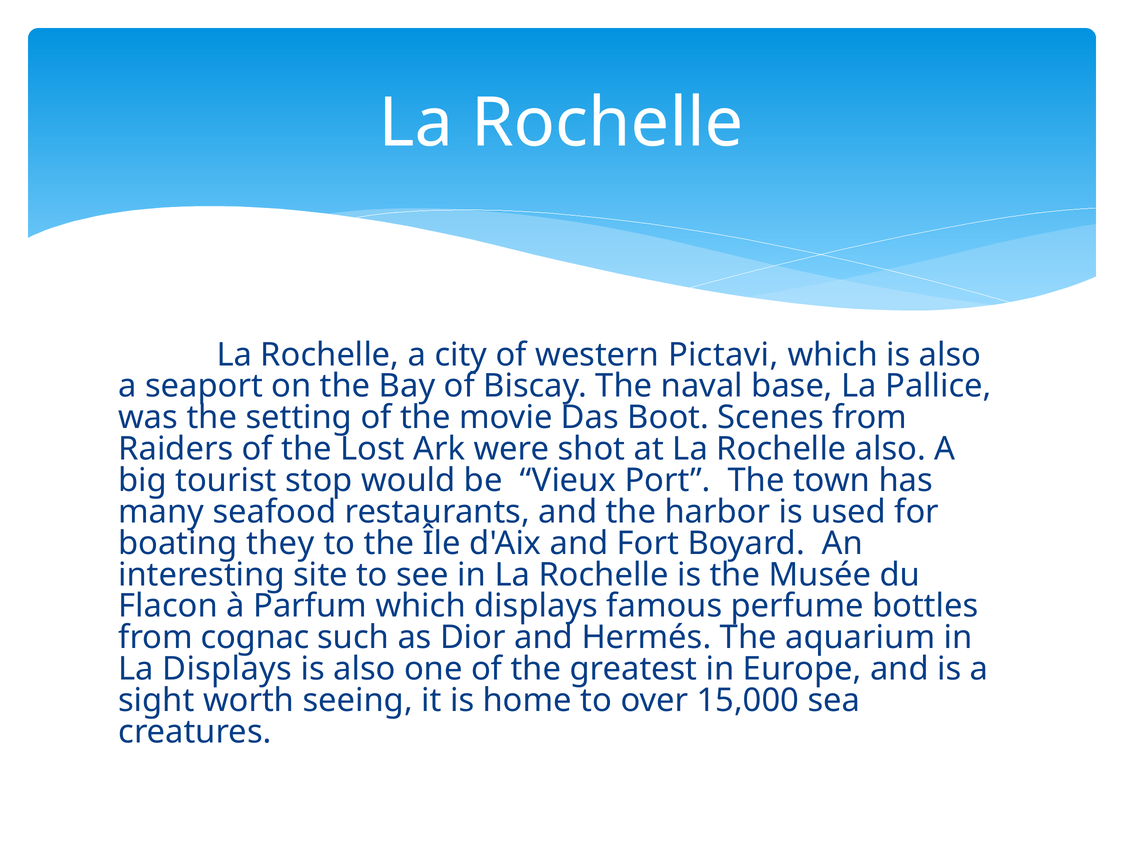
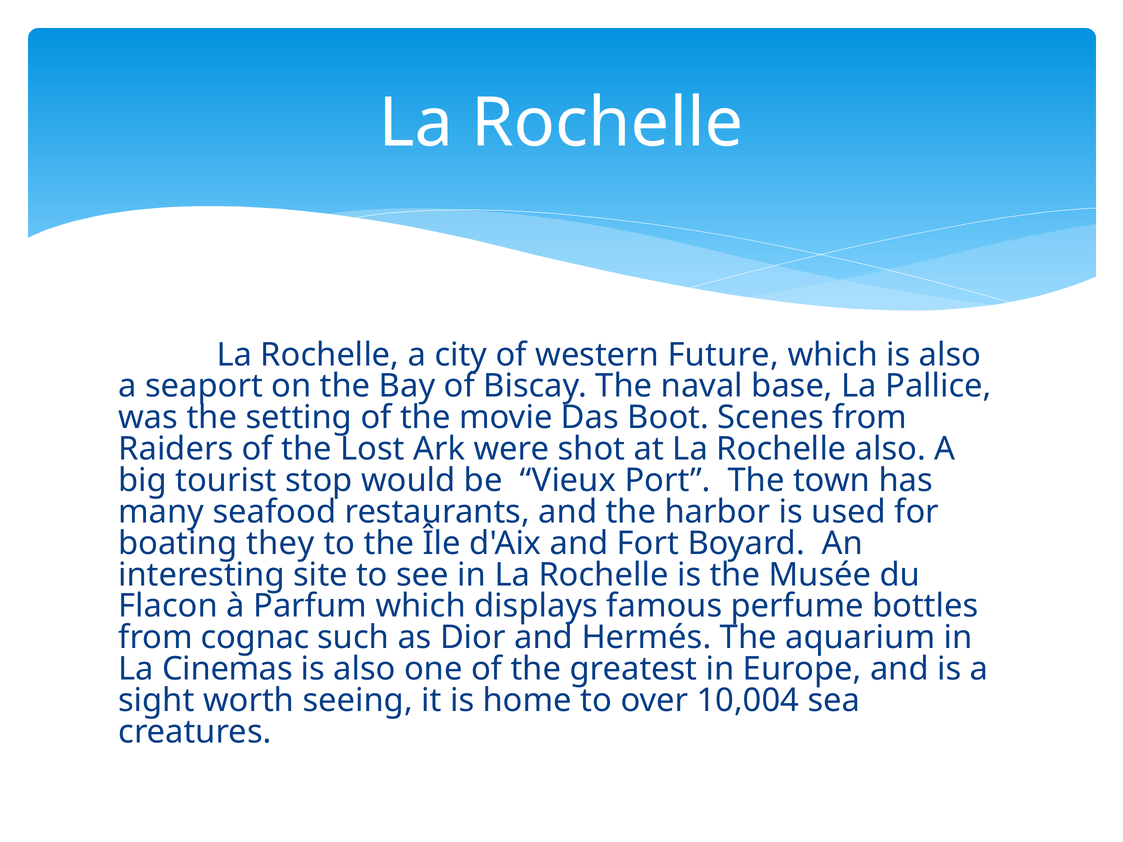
Pictavi: Pictavi -> Future (723, 355)
La Displays: Displays -> Cinemas (227, 669)
15,000: 15,000 -> 10,004 (748, 701)
